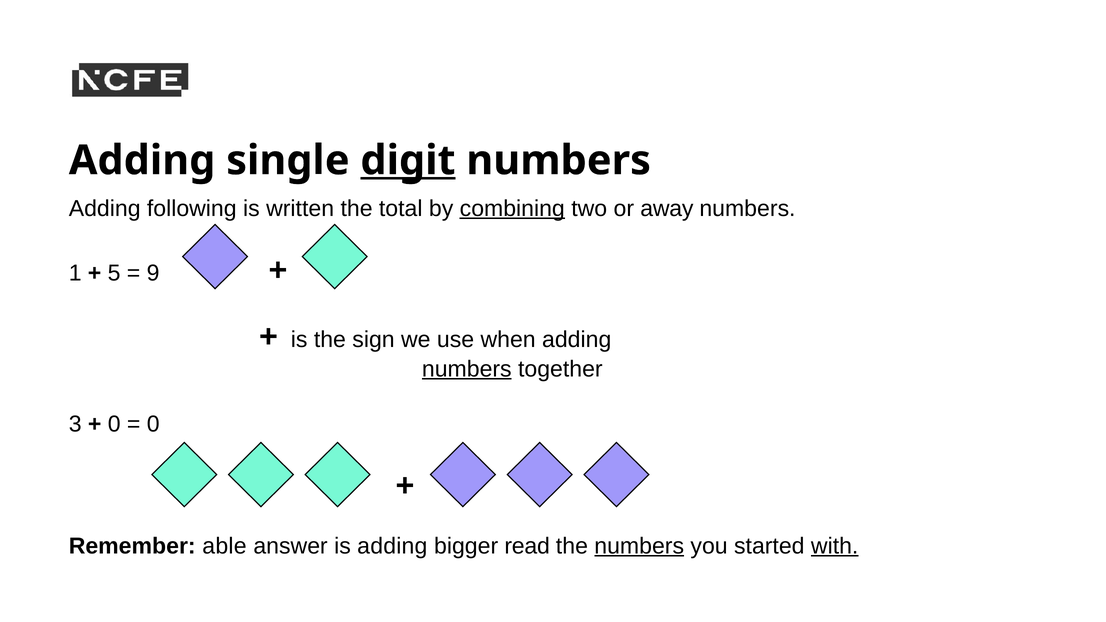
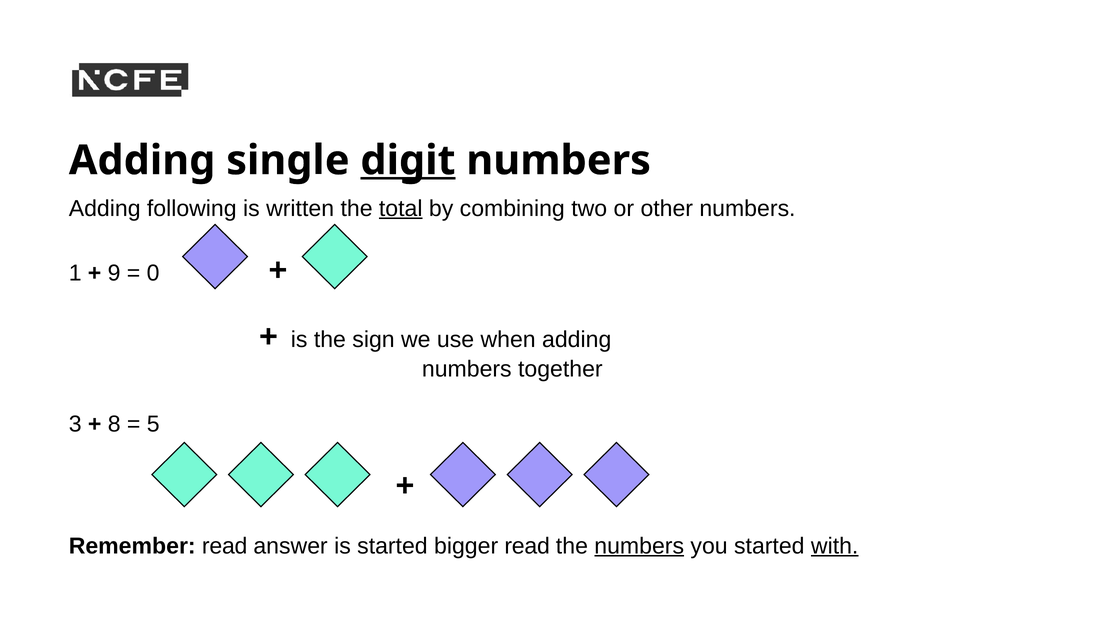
total underline: none -> present (401, 209)
combining underline: present -> none (512, 209)
away: away -> other (667, 209)
5: 5 -> 9 (114, 273)
9: 9 -> 0 (153, 273)
numbers underline: present -> none (467, 369)
0: 0 -> 8 (114, 424)
0: 0 -> 5 (153, 424)
Remember able: able -> read (225, 546)
is adding: adding -> started (392, 546)
